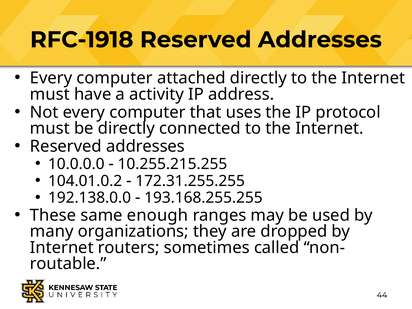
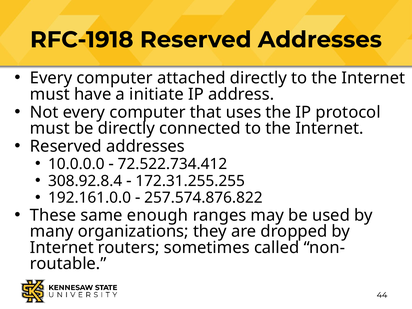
activity: activity -> initiate (157, 94)
10.255.215.255: 10.255.215.255 -> 72.522.734.412 (172, 164)
104.01.0.2: 104.01.0.2 -> 308.92.8.4 (85, 181)
192.138.0.0: 192.138.0.0 -> 192.161.0.0 (90, 198)
193.168.255.255: 193.168.255.255 -> 257.574.876.822 (203, 198)
